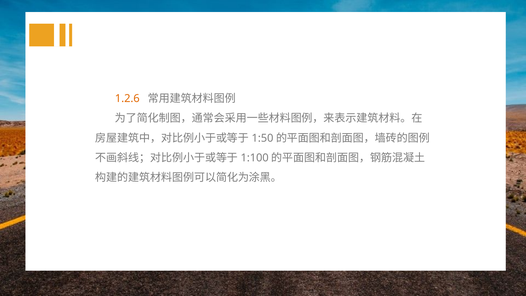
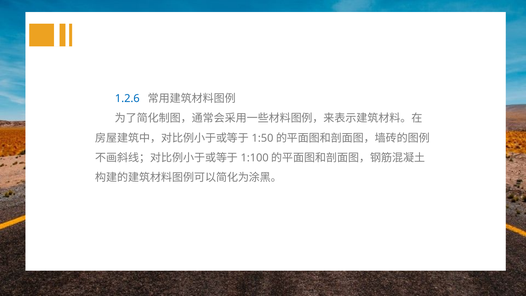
1.2.6 colour: orange -> blue (127, 99)
